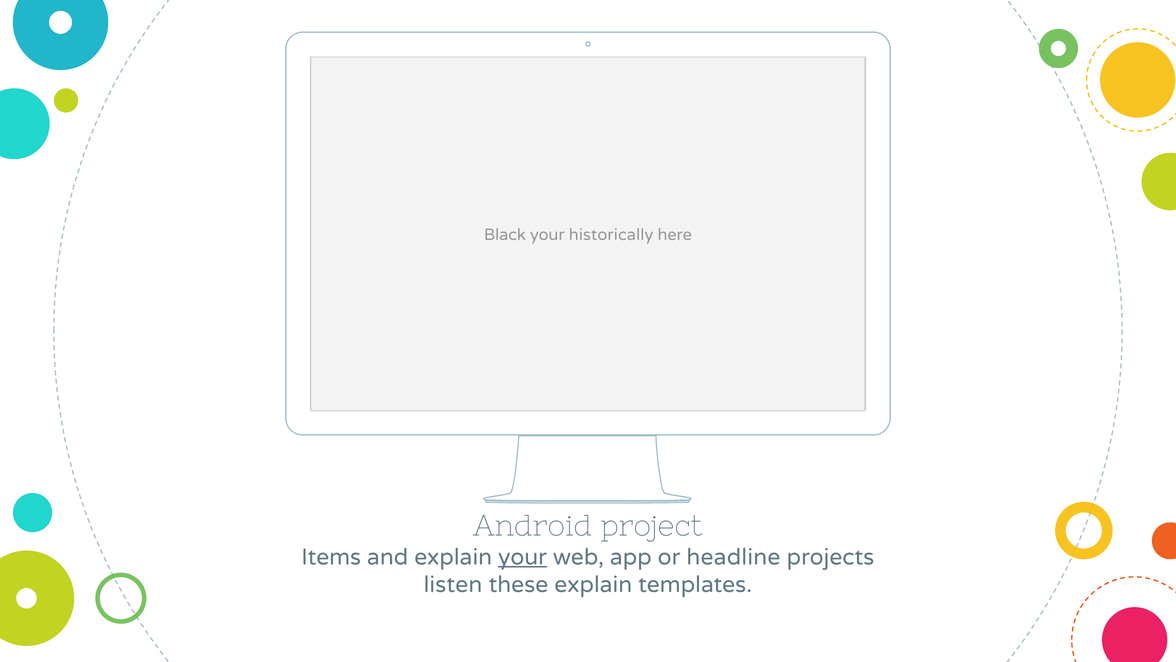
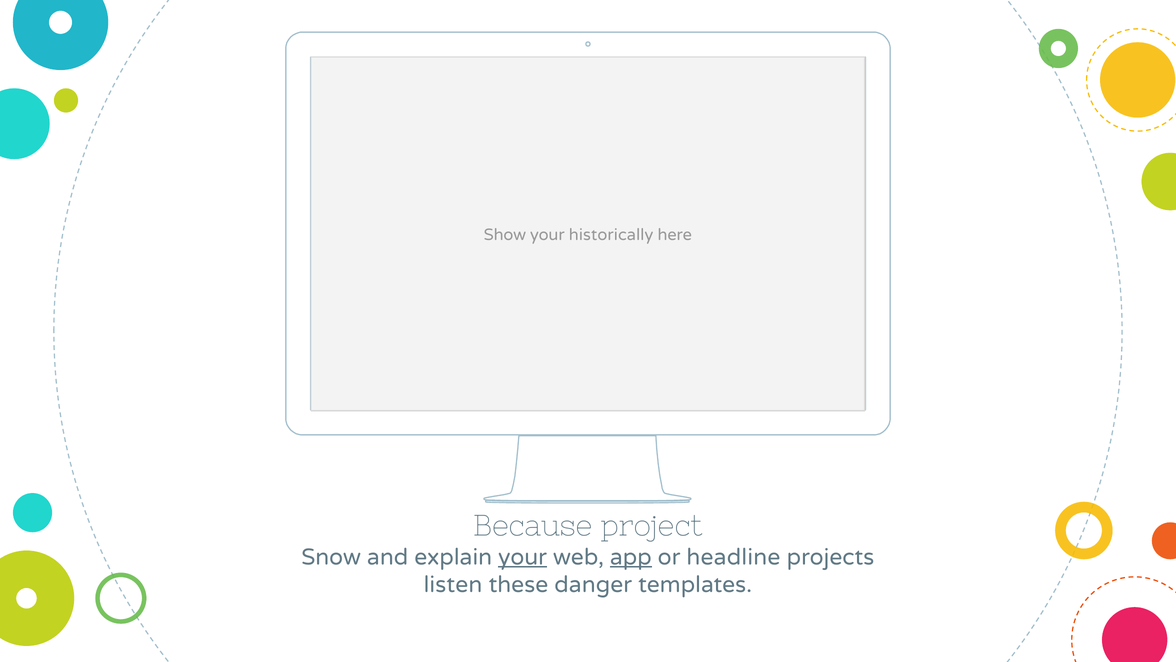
Black: Black -> Show (505, 235)
Android: Android -> Because (533, 526)
Items: Items -> Snow (331, 557)
app underline: none -> present (631, 557)
these explain: explain -> danger (593, 584)
